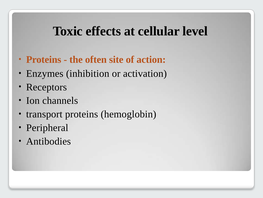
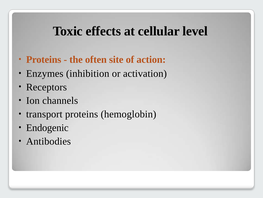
Peripheral: Peripheral -> Endogenic (47, 127)
